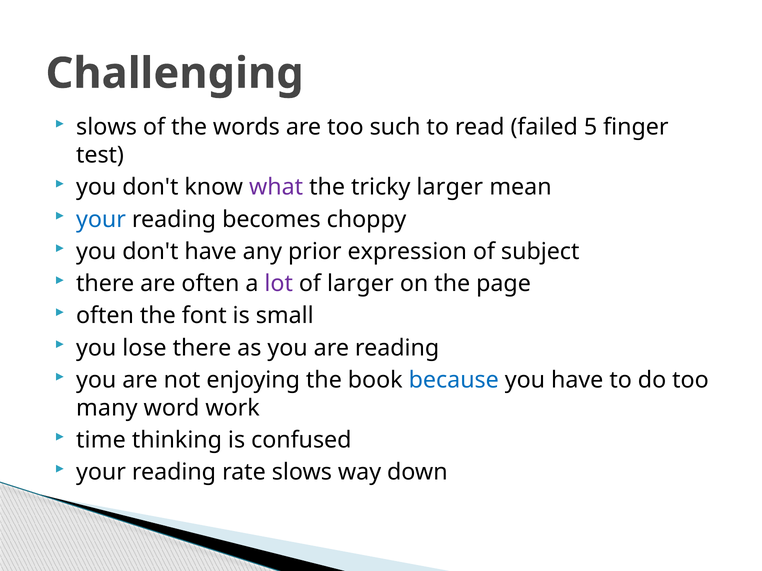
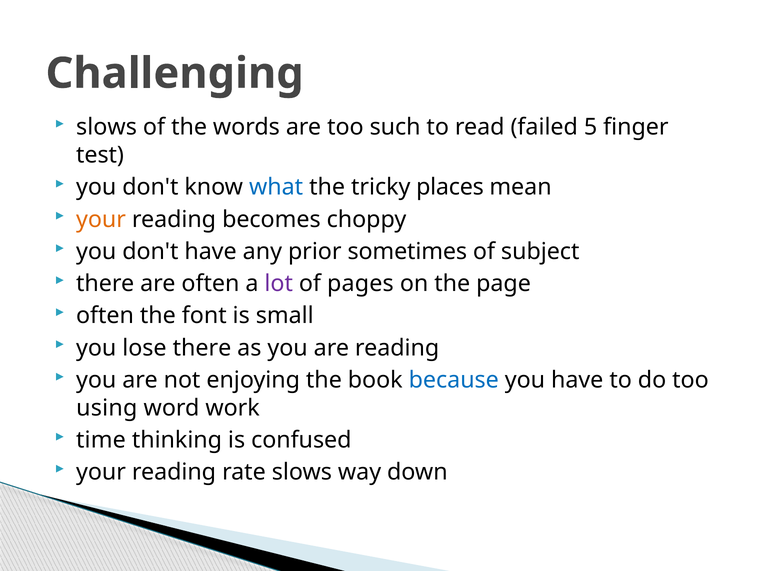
what colour: purple -> blue (276, 187)
tricky larger: larger -> places (450, 187)
your colour: blue -> orange (101, 220)
expression: expression -> sometimes (407, 252)
of larger: larger -> pages (360, 284)
many: many -> using (107, 408)
